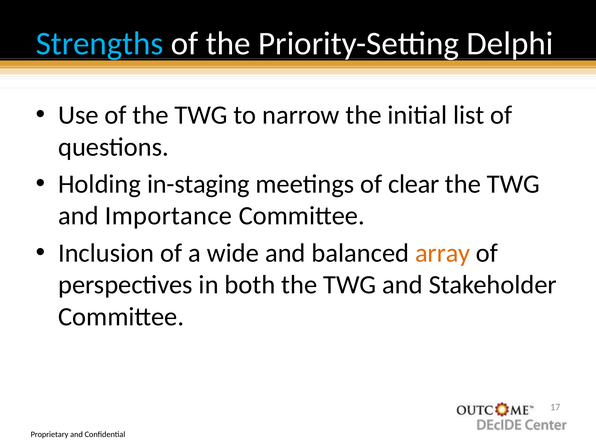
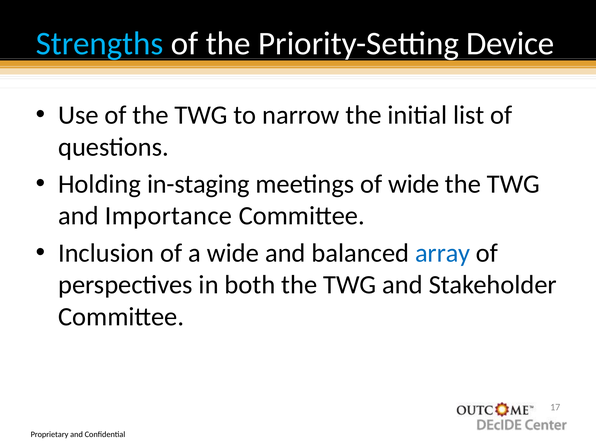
Delphi: Delphi -> Device (510, 44)
of clear: clear -> wide (414, 184)
array colour: orange -> blue (443, 253)
